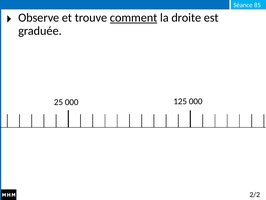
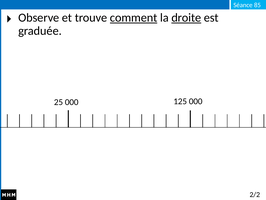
droite underline: none -> present (186, 18)
